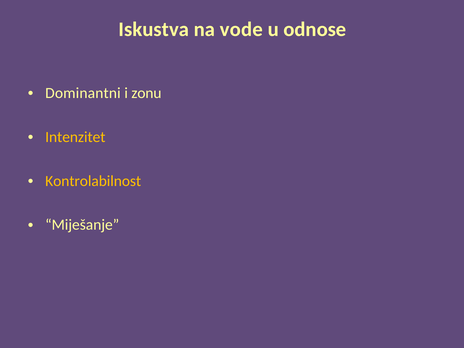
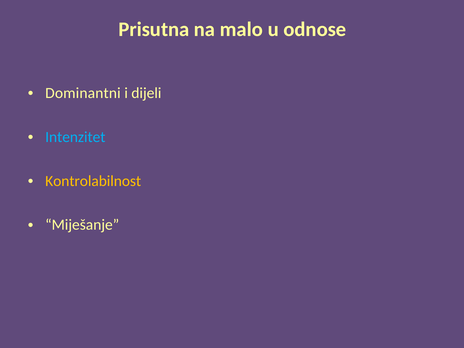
Iskustva: Iskustva -> Prisutna (154, 29)
vode: vode -> malo (241, 29)
zonu: zonu -> dijeli (146, 93)
Intenzitet colour: yellow -> light blue (75, 137)
